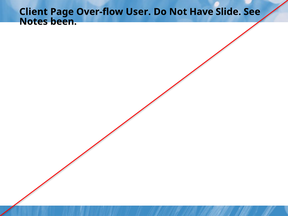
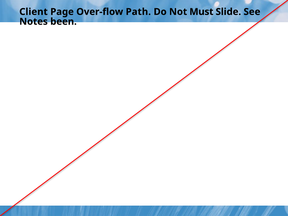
User: User -> Path (138, 12)
Have: Have -> Must (201, 12)
